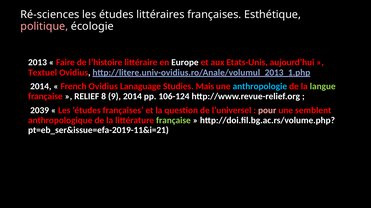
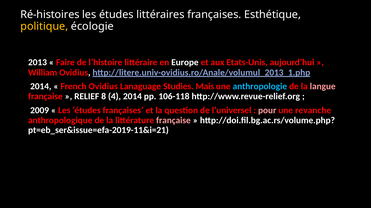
Ré-sciences: Ré-sciences -> Ré-histoires (50, 15)
politique colour: pink -> yellow (44, 26)
Textuel: Textuel -> William (43, 73)
langue colour: light green -> pink (323, 87)
9: 9 -> 4 (114, 97)
106-124: 106-124 -> 106-118 (174, 97)
2039: 2039 -> 2009 (40, 111)
semblent: semblent -> revanche (313, 111)
française colour: light green -> pink (173, 121)
